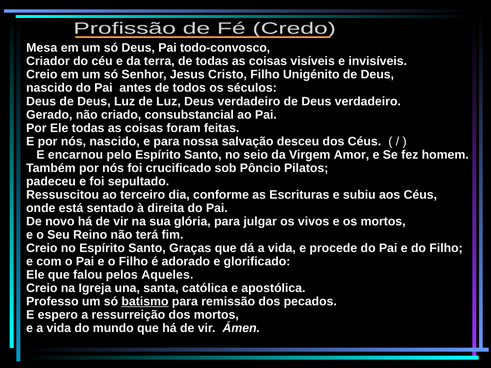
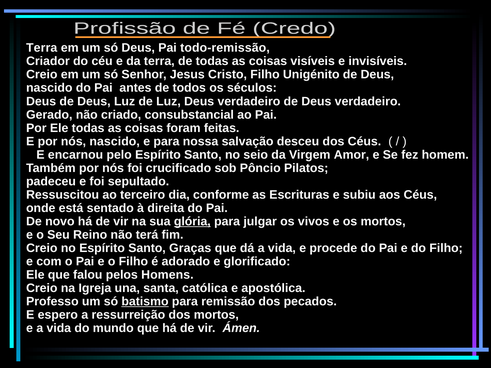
Mesa: Mesa -> Terra (42, 48)
todo-convosco: todo-convosco -> todo-remissão (225, 48)
glória underline: none -> present (192, 222)
Aqueles: Aqueles -> Homens (167, 275)
